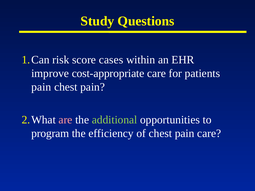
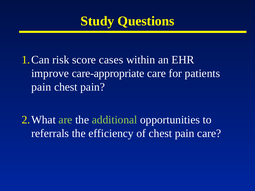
cost-appropriate: cost-appropriate -> care-appropriate (108, 73)
are colour: pink -> light green (65, 120)
program: program -> referrals (50, 134)
